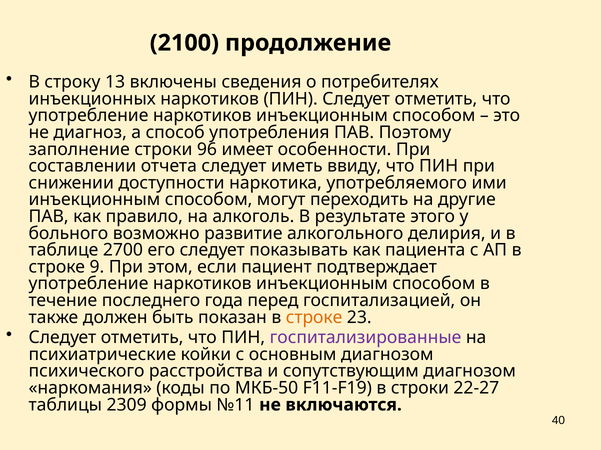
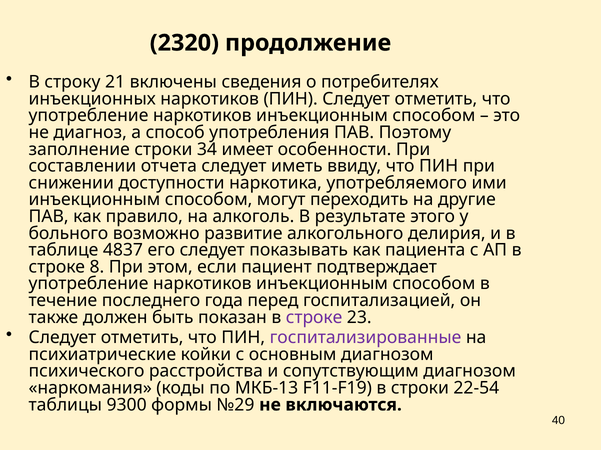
2100: 2100 -> 2320 (184, 43)
13: 13 -> 21 (115, 82)
96: 96 -> 34 (207, 150)
2700: 2700 -> 4837 (123, 250)
9: 9 -> 8 (97, 267)
строке colour: orange -> purple (314, 318)
МКБ-50: МКБ-50 -> МКБ-13 (267, 389)
22-27: 22-27 -> 22-54 (476, 389)
2309: 2309 -> 9300 (127, 405)
№11: №11 -> №29 (235, 405)
